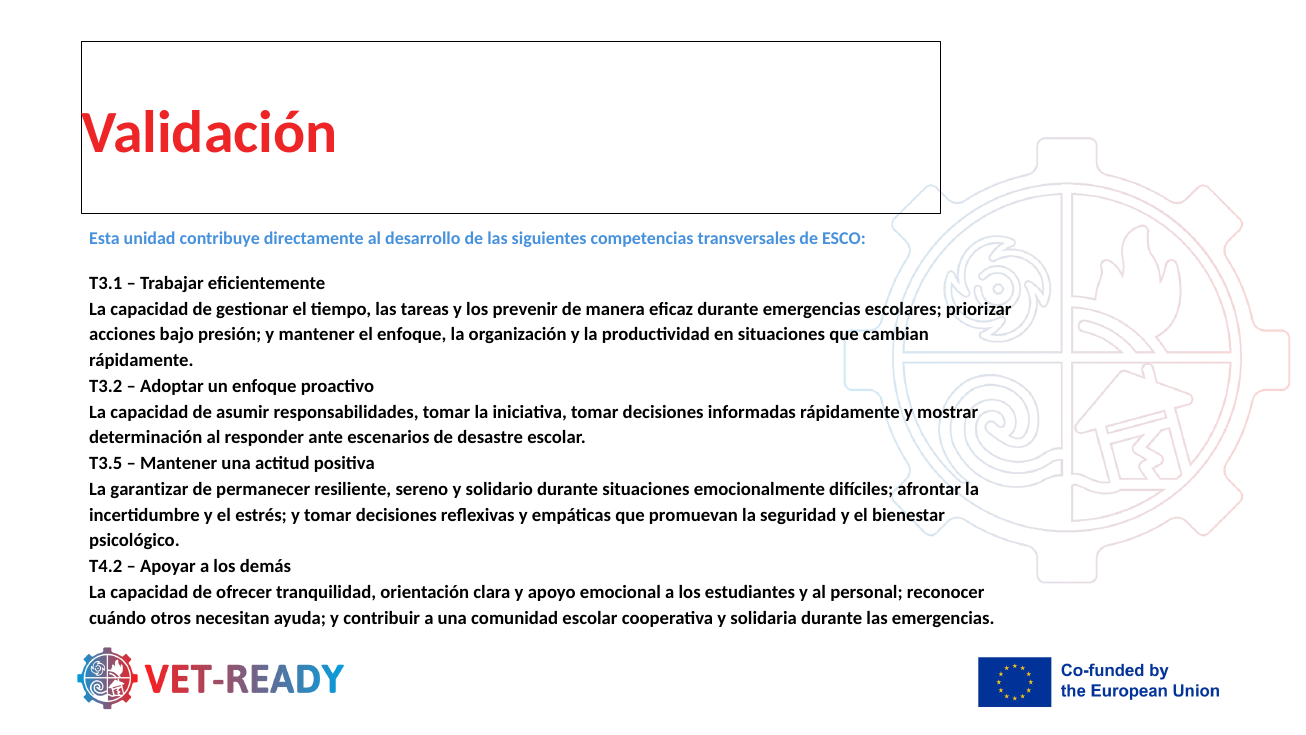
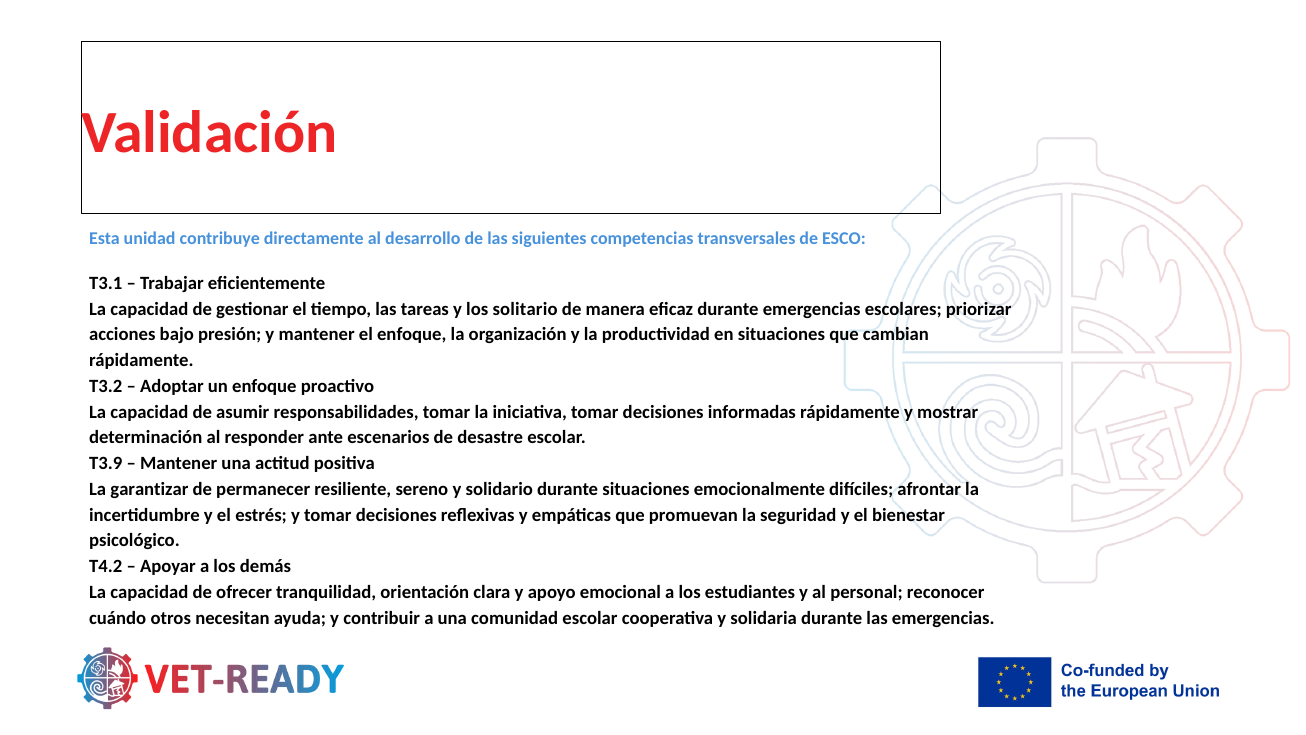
prevenir: prevenir -> solitario (525, 309)
T3.5: T3.5 -> T3.9 (106, 463)
